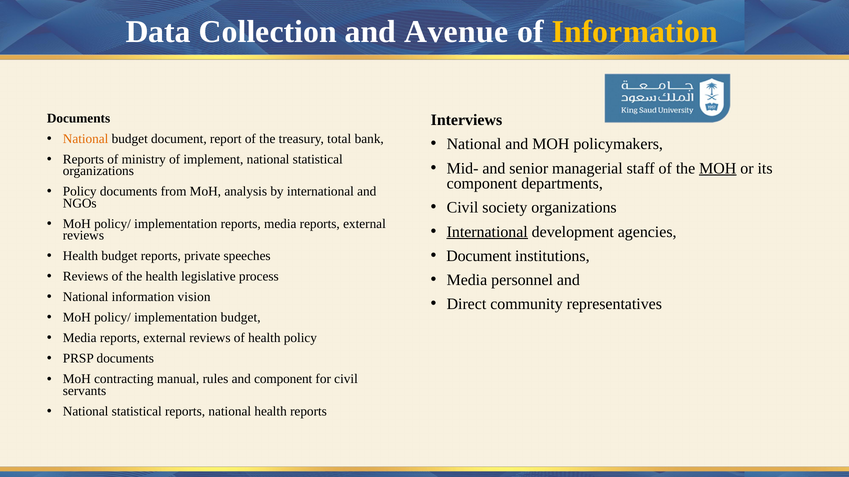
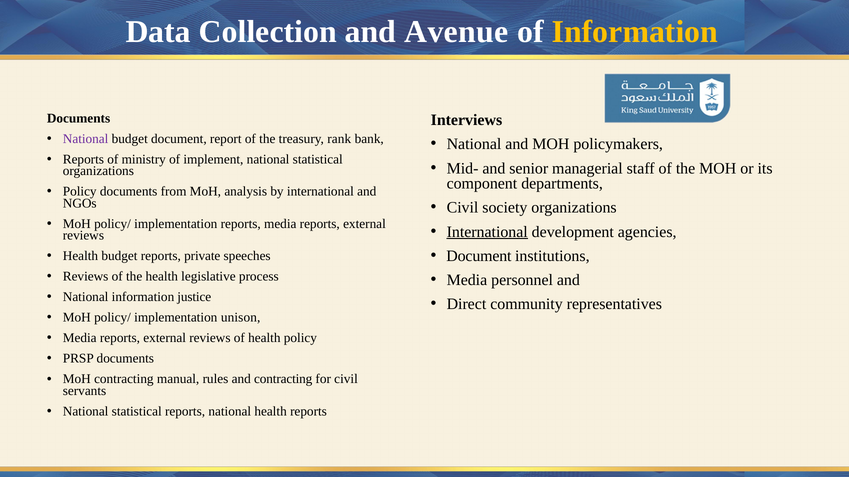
National colour: orange -> purple (86, 139)
total: total -> rank (339, 139)
MOH underline: present -> none (718, 168)
vision: vision -> justice (194, 297)
implementation budget: budget -> unison (241, 318)
and component: component -> contracting (283, 380)
